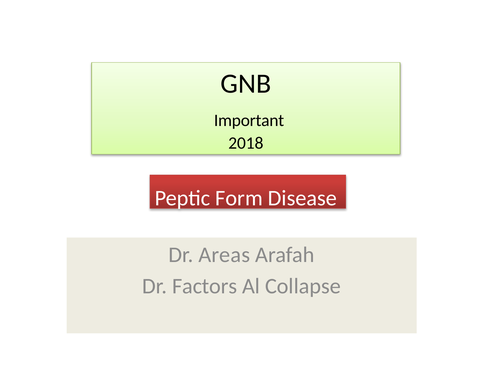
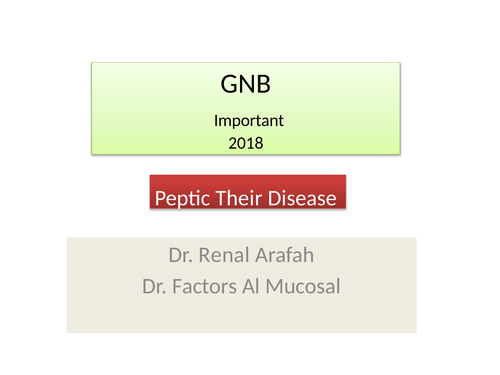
Form: Form -> Their (239, 198)
Areas: Areas -> Renal (224, 255)
Collapse: Collapse -> Mucosal (303, 286)
